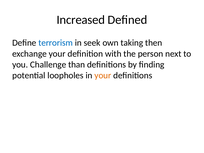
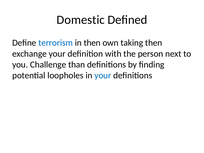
Increased: Increased -> Domestic (81, 20)
in seek: seek -> then (92, 43)
your colour: orange -> blue (103, 75)
